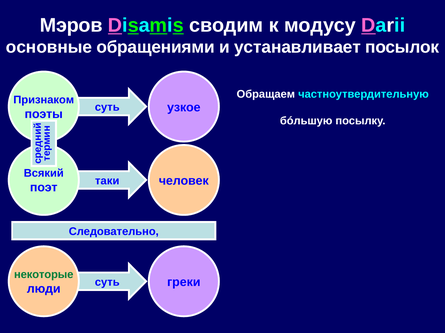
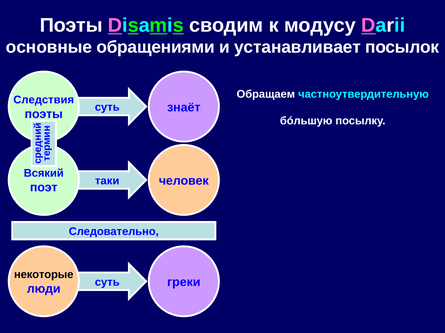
Мэров: Мэров -> Поэты (71, 25)
Признаком: Признаком -> Следствия (44, 100)
узкое: узкое -> знаёт (184, 108)
некоторые colour: green -> black (44, 275)
